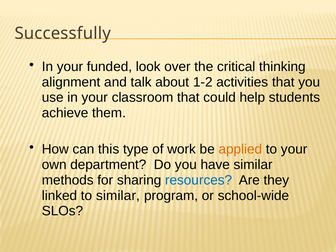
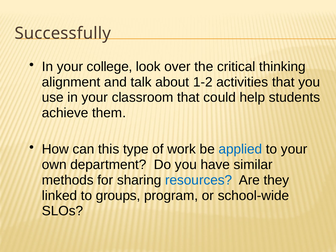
funded: funded -> college (110, 67)
applied colour: orange -> blue (240, 149)
to similar: similar -> groups (118, 196)
